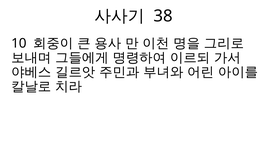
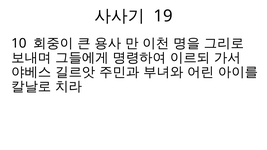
38: 38 -> 19 (163, 16)
